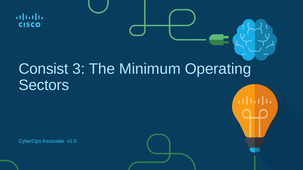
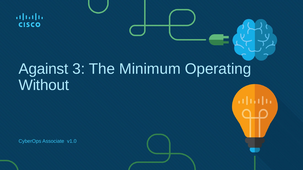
Consist: Consist -> Against (43, 69)
Sectors: Sectors -> Without (44, 85)
